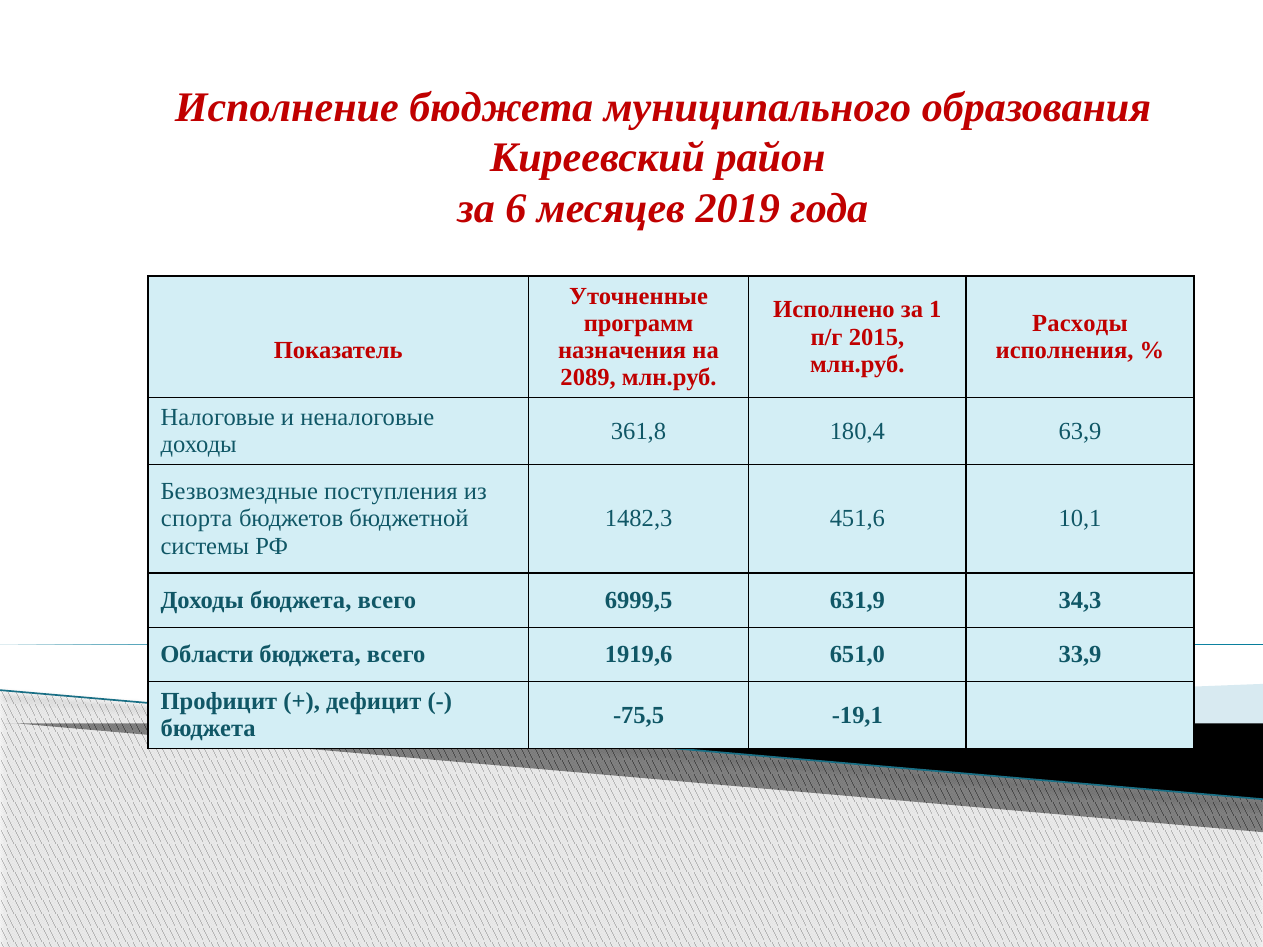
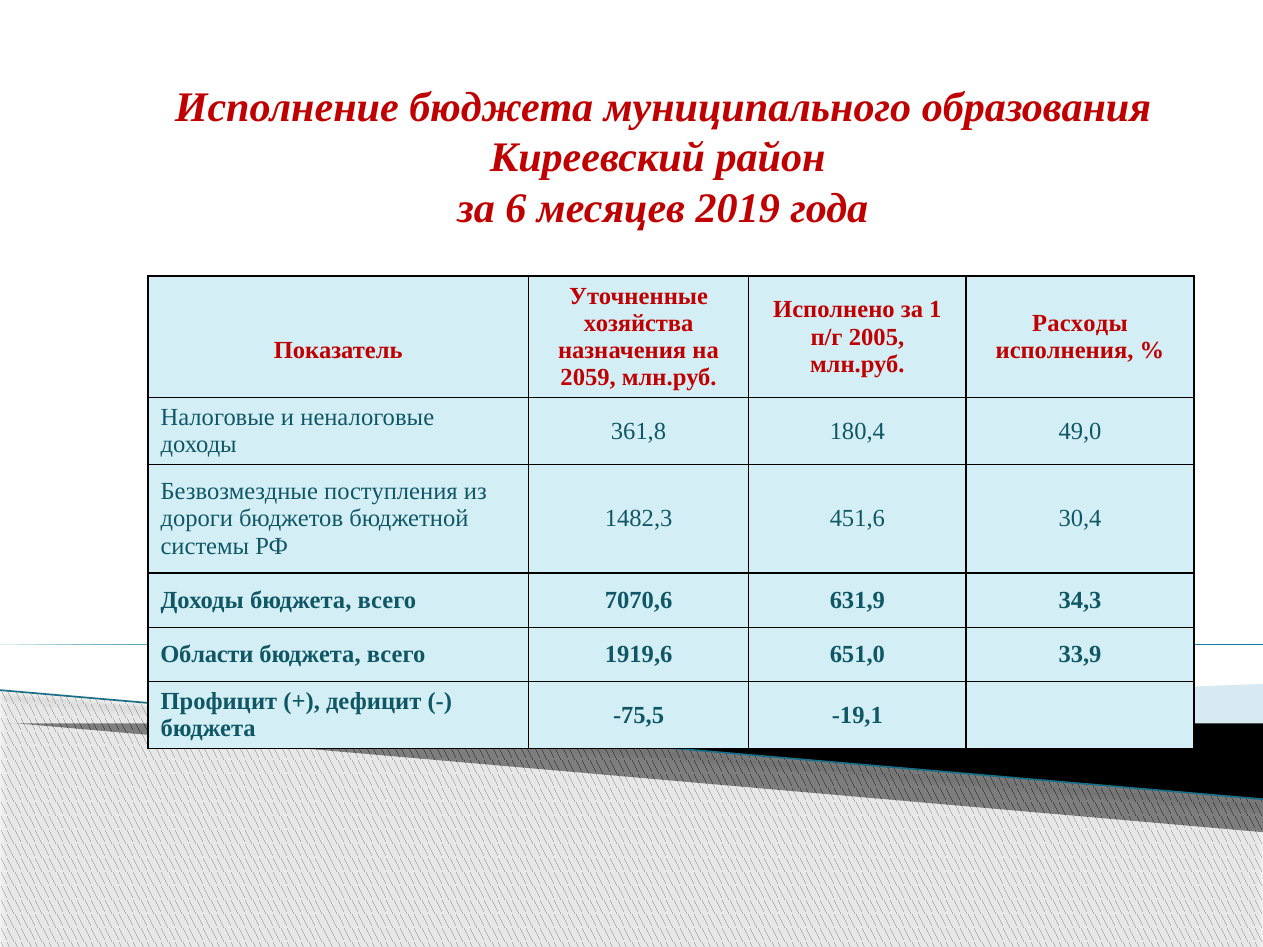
программ: программ -> хозяйства (639, 324)
2015: 2015 -> 2005 (877, 337)
2089: 2089 -> 2059 (588, 378)
63,9: 63,9 -> 49,0 (1080, 431)
спорта: спорта -> дороги (197, 519)
10,1: 10,1 -> 30,4 (1080, 519)
6999,5: 6999,5 -> 7070,6 (639, 600)
